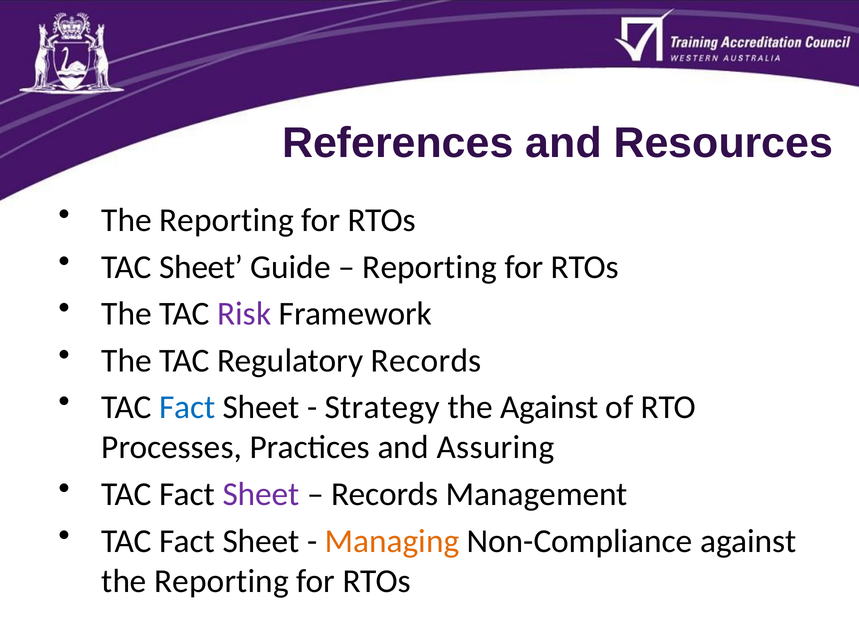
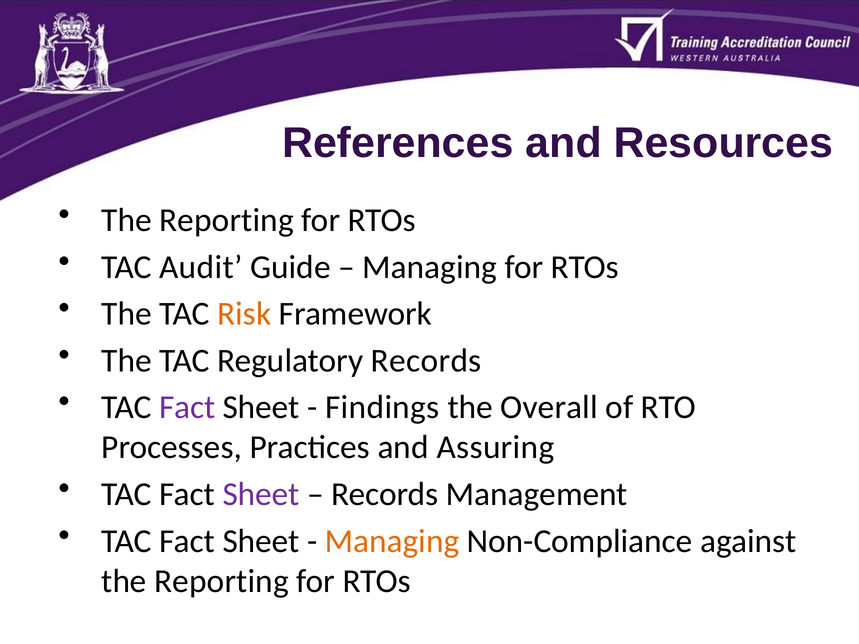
TAC Sheet: Sheet -> Audit (201, 267)
Reporting: Reporting -> Managing (430, 267)
Risk colour: purple -> orange (244, 314)
Fact colour: blue -> purple (187, 408)
Strategy: Strategy -> Findings (382, 408)
the Against: Against -> Overall (549, 408)
